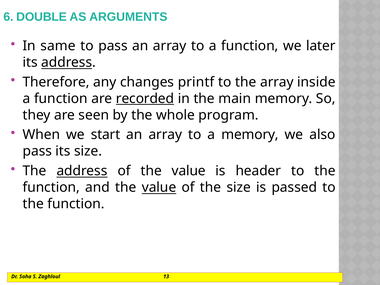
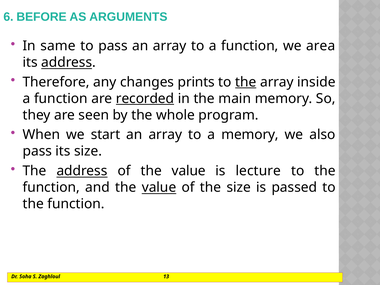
DOUBLE: DOUBLE -> BEFORE (42, 17)
later: later -> area (321, 46)
printf: printf -> prints (196, 82)
the underline: none -> present (246, 82)
header: header -> lecture (258, 171)
